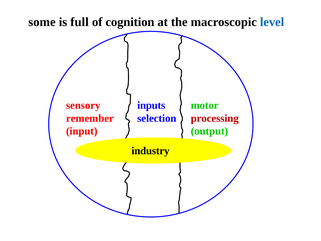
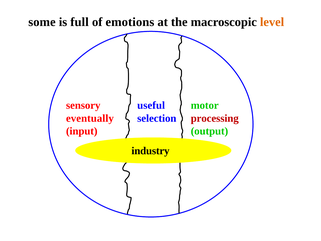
cognition: cognition -> emotions (130, 22)
level colour: blue -> orange (272, 22)
inputs: inputs -> useful (151, 105)
remember: remember -> eventually (90, 118)
